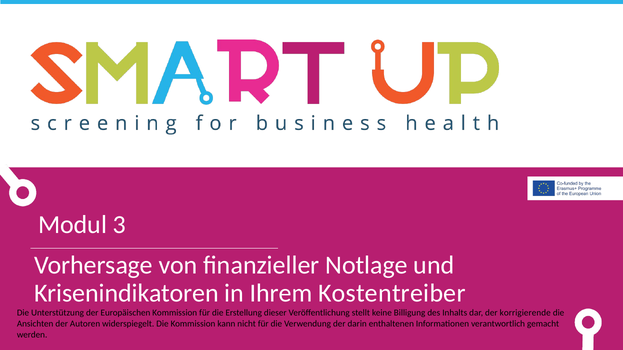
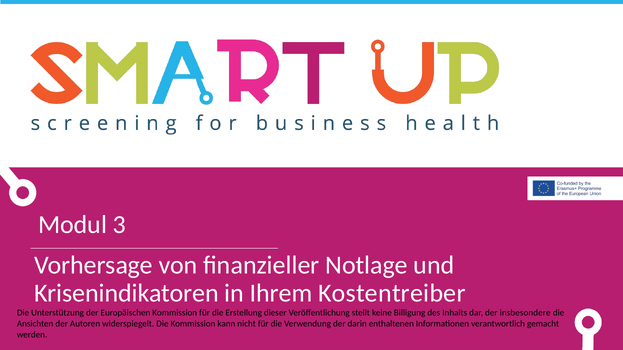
korrigierende: korrigierende -> insbesondere (525, 313)
